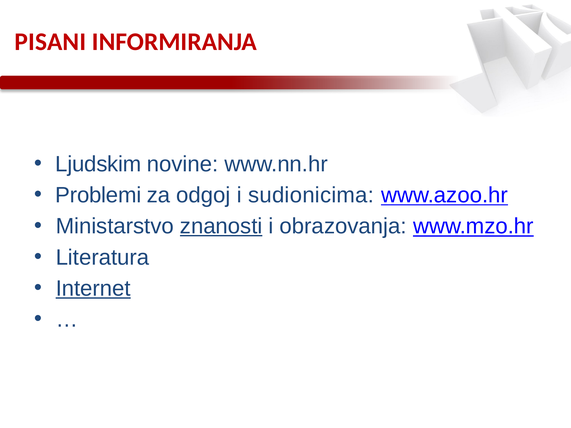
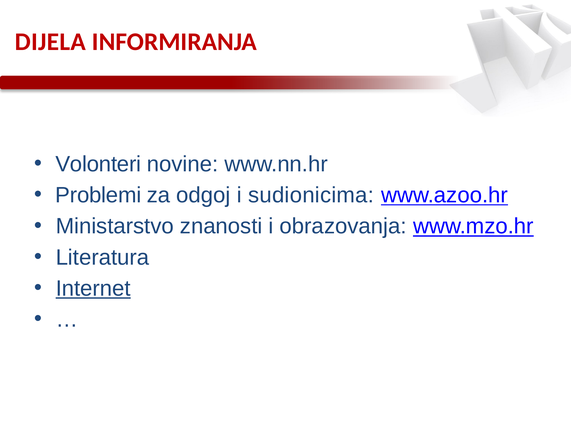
PISANI: PISANI -> DIJELA (50, 42)
Ljudskim: Ljudskim -> Volonteri (98, 164)
znanosti underline: present -> none (221, 226)
